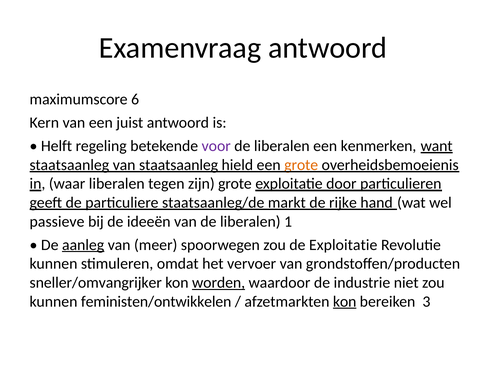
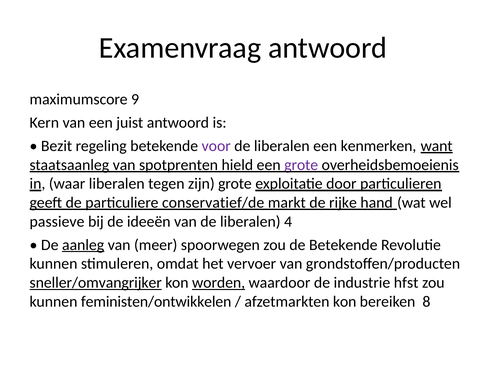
6: 6 -> 9 (135, 99)
Helft: Helft -> Bezit (57, 146)
van staatsaanleg: staatsaanleg -> spotprenten (179, 165)
grote colour: orange -> purple (301, 165)
staatsaanleg/de: staatsaanleg/de -> conservatief/de (213, 202)
1: 1 -> 4 (288, 221)
de Exploitatie: Exploitatie -> Betekende (343, 245)
sneller/omvangrijker underline: none -> present (96, 282)
niet: niet -> hfst (406, 282)
kon underline: present -> none (345, 301)
3: 3 -> 8 (426, 301)
